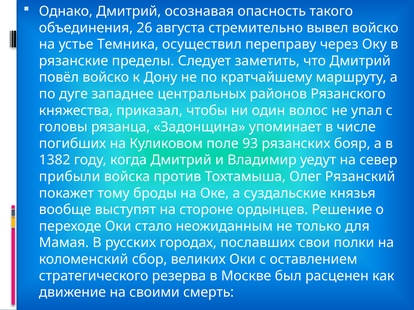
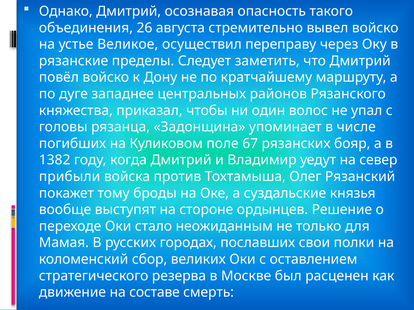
Темника: Темника -> Великое (128, 44)
93: 93 -> 67 (250, 144)
своими: своими -> составе (155, 293)
